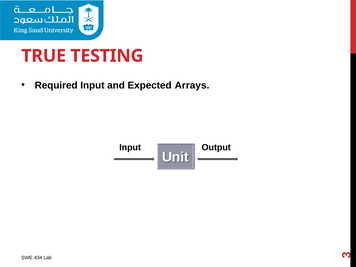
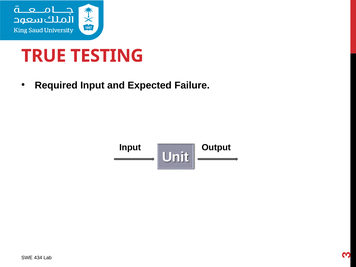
Arrays: Arrays -> Failure (192, 85)
